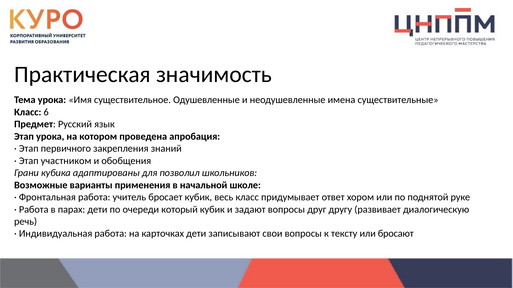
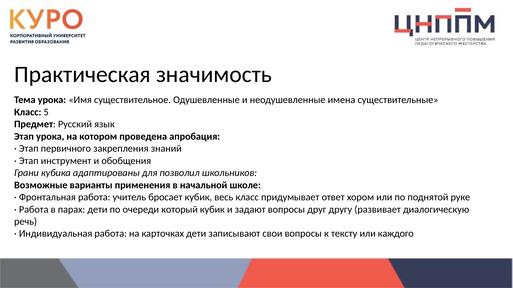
6: 6 -> 5 (46, 112)
участником: участником -> инструмент (66, 161)
бросают: бросают -> каждого (396, 234)
